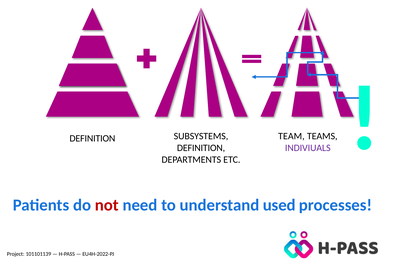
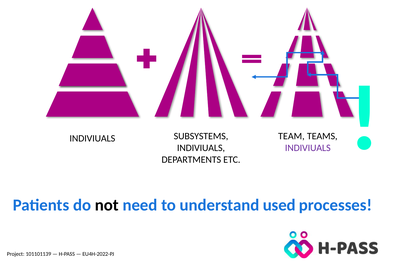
DEFINITION: DEFINITION -> INDIVIUALS (92, 139)
DEFINITION: DEFINITION -> INDIVIUALS (201, 148)
not colour: red -> black (107, 206)
